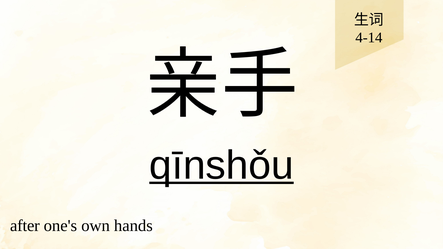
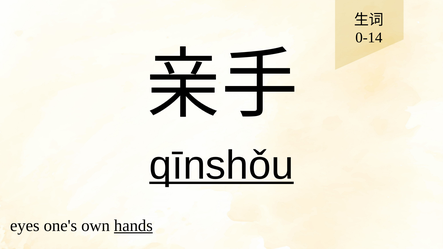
4-14: 4-14 -> 0-14 (369, 38)
after: after -> eyes (25, 226)
hands underline: none -> present (133, 226)
